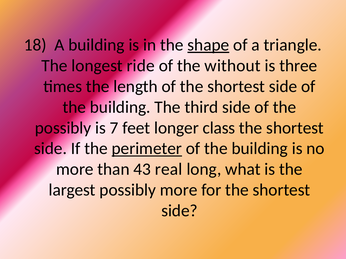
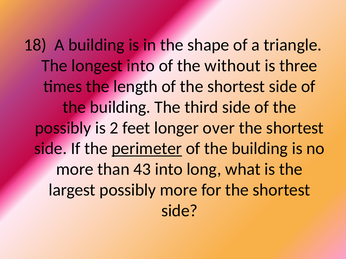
shape underline: present -> none (208, 45)
longest ride: ride -> into (141, 66)
7: 7 -> 2 (114, 128)
class: class -> over (219, 128)
43 real: real -> into (169, 170)
